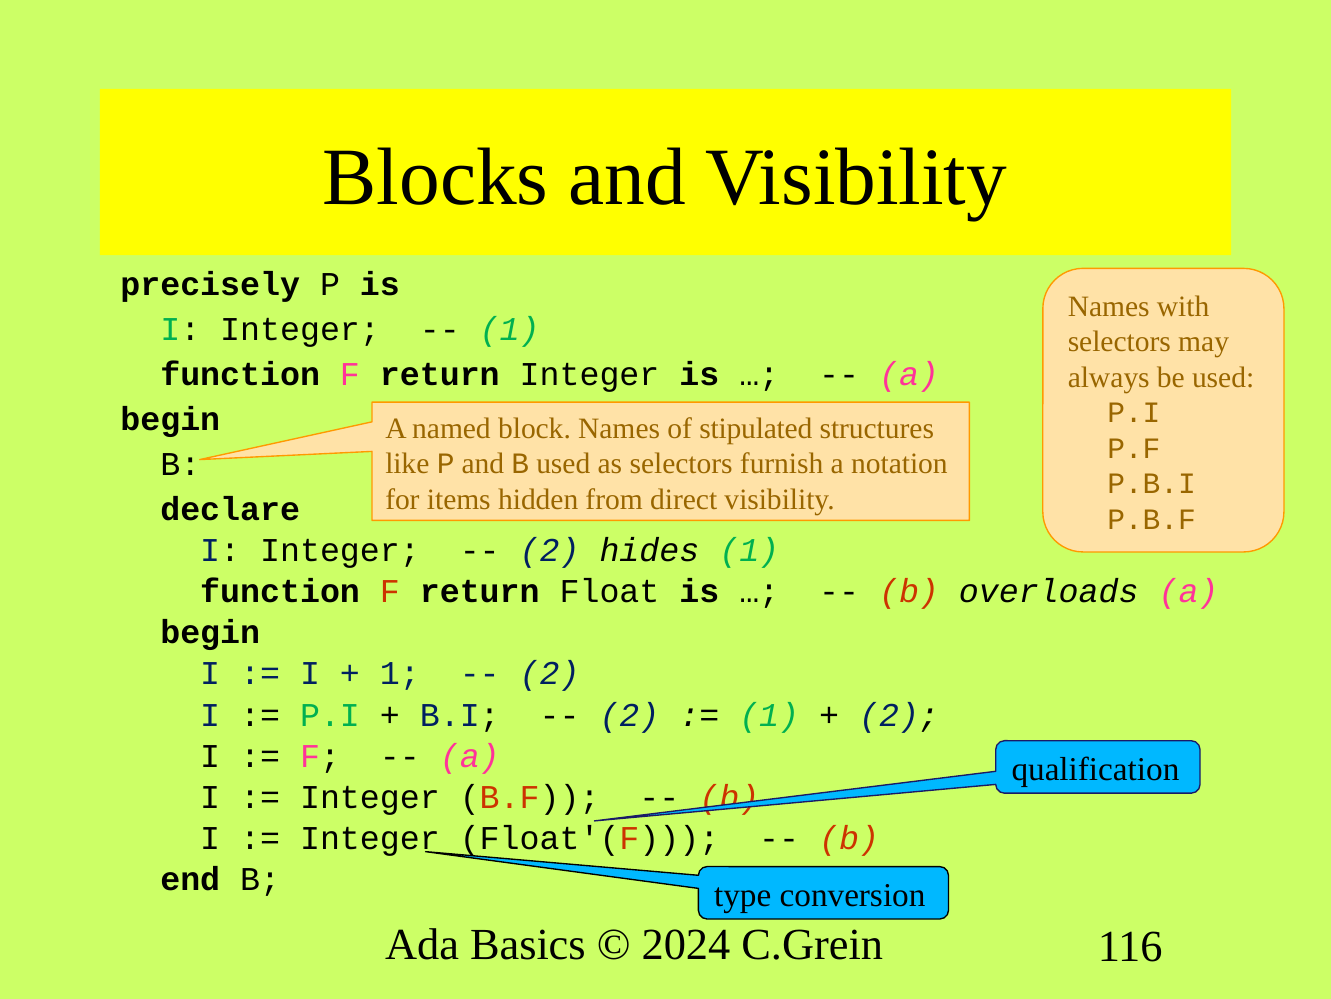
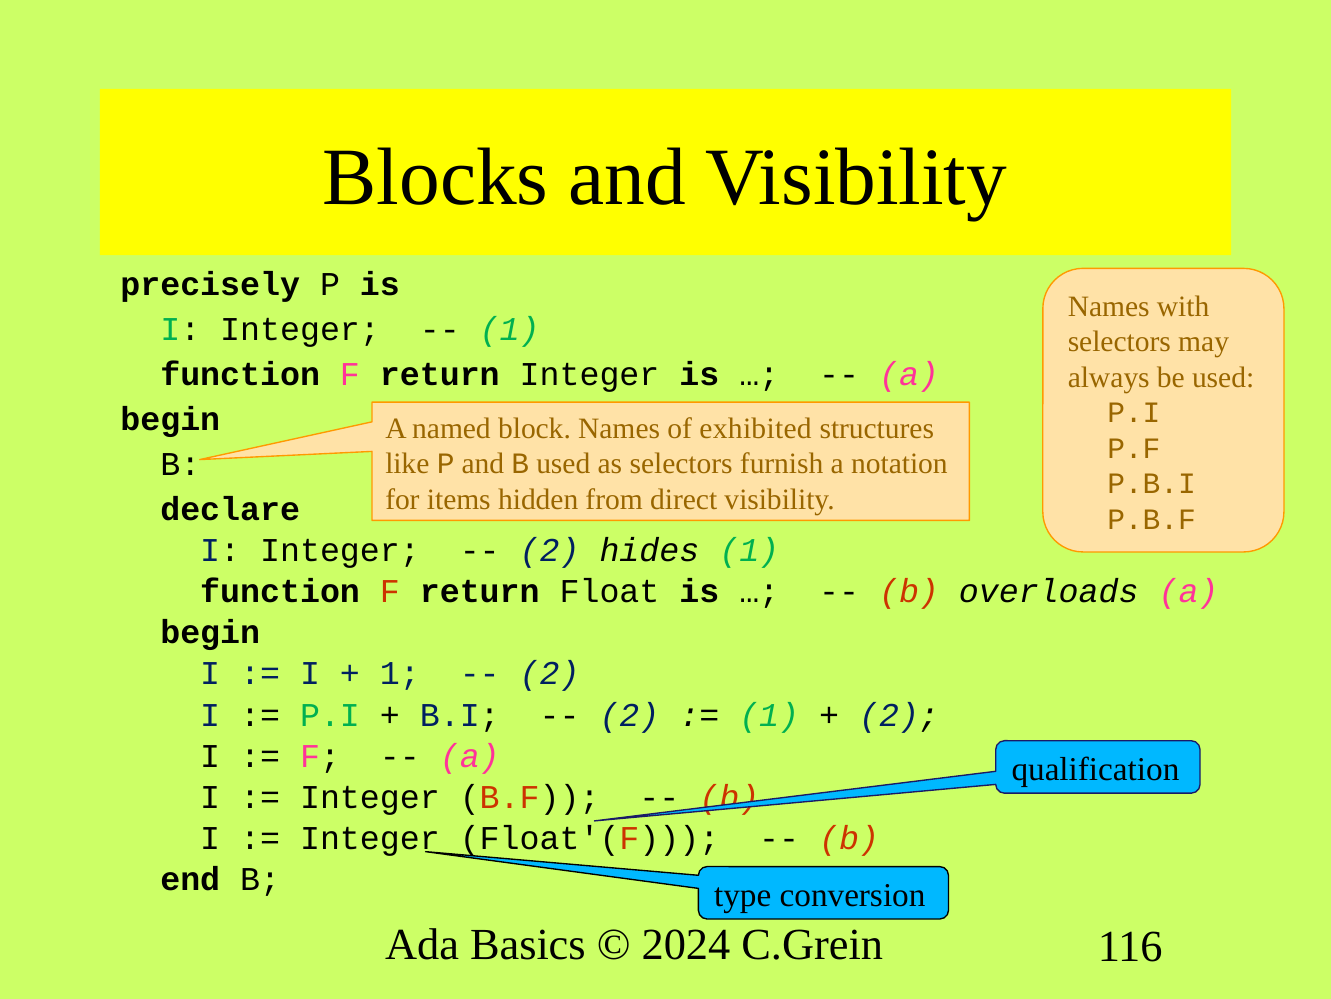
stipulated: stipulated -> exhibited (756, 428)
